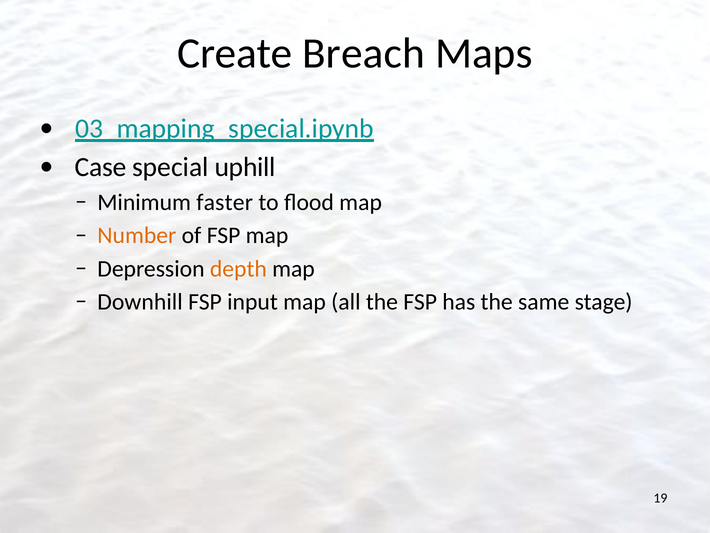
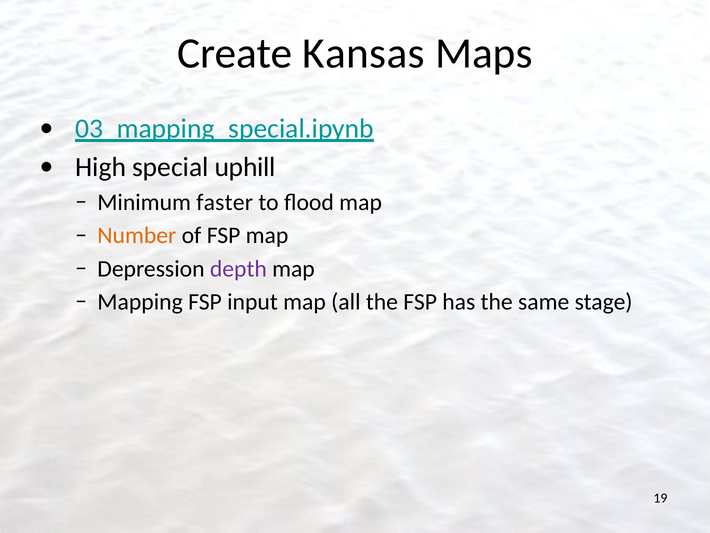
Breach: Breach -> Kansas (363, 53)
Case: Case -> High (101, 167)
depth colour: orange -> purple (238, 269)
Downhill: Downhill -> Mapping (140, 302)
